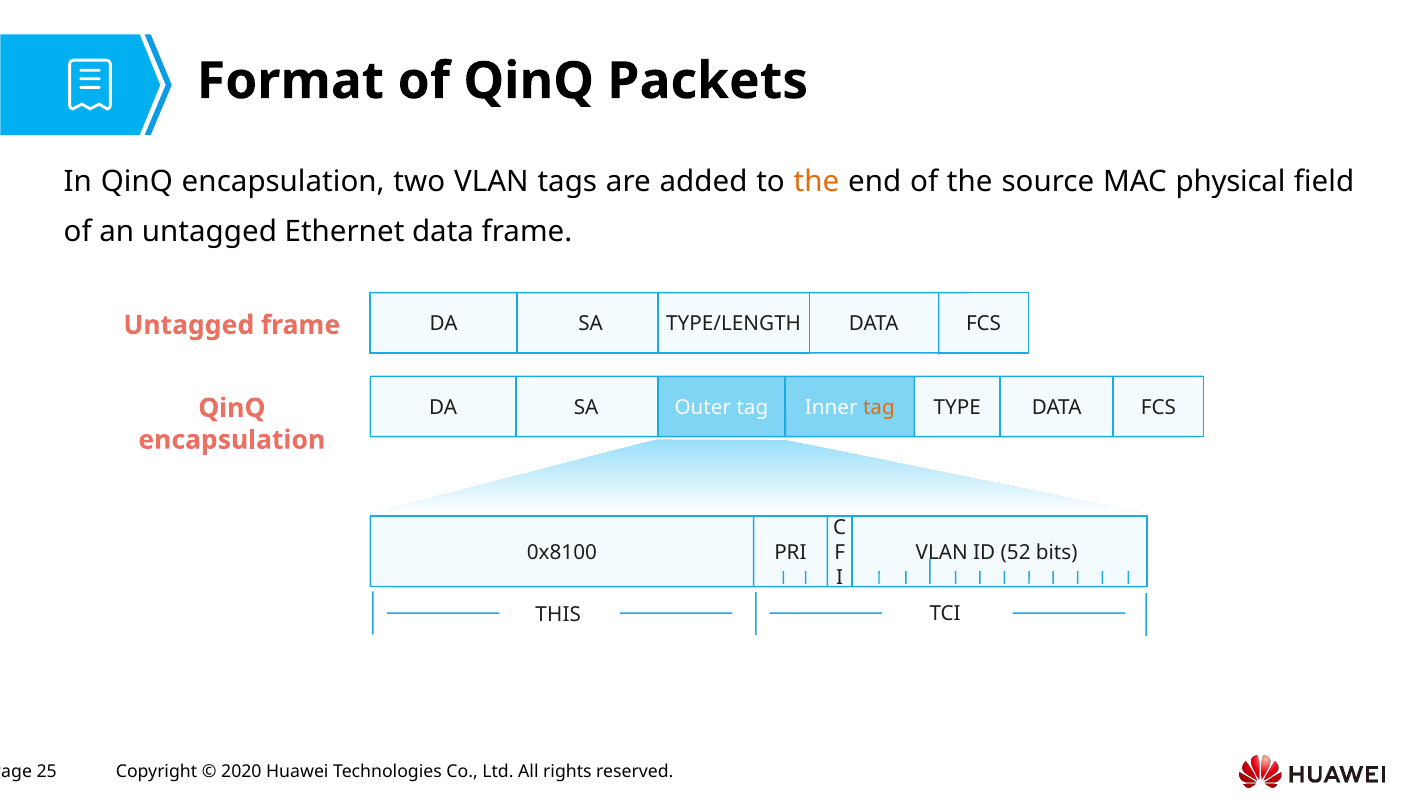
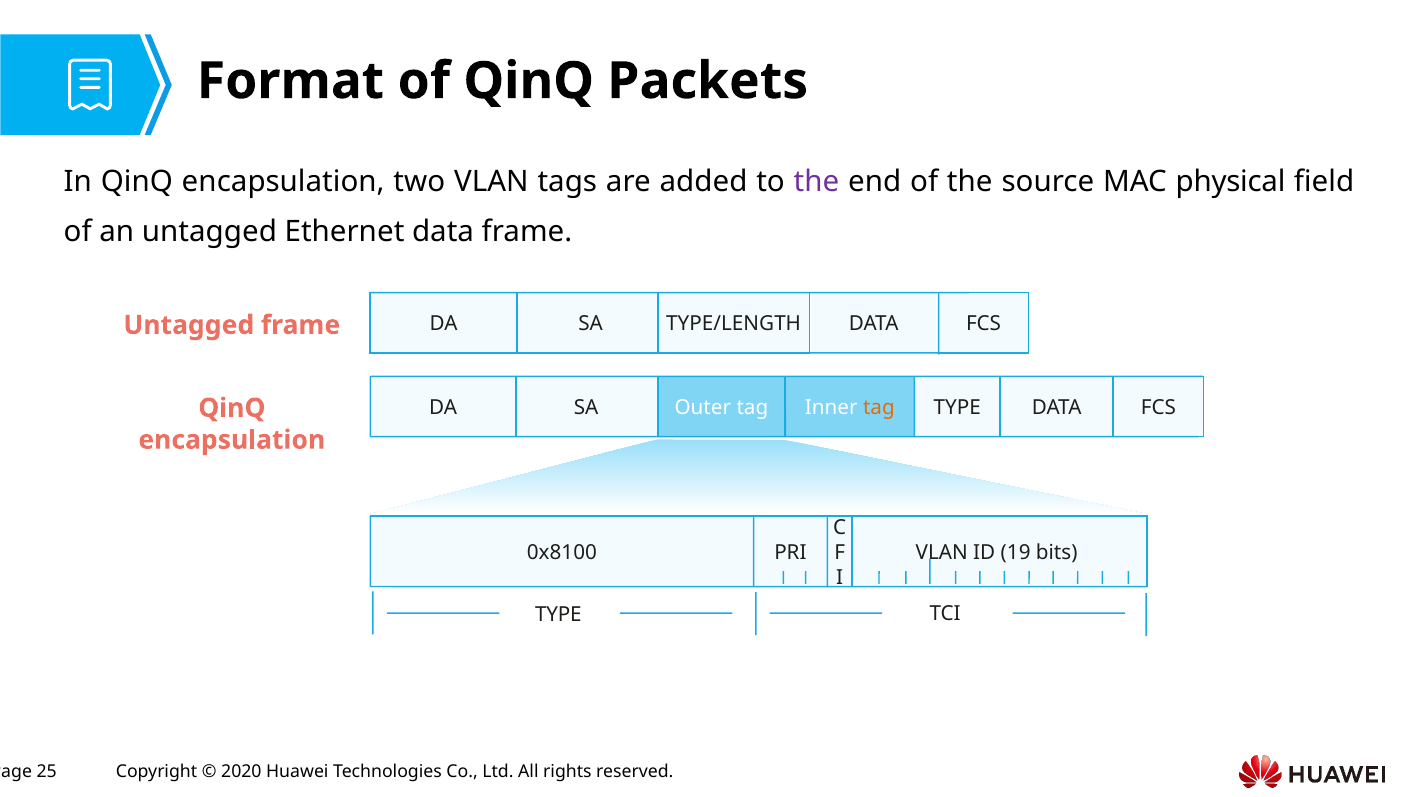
the colour: orange -> purple (816, 182)
52: 52 -> 19 (1016, 552)
THIS: THIS -> TYPE (558, 614)
